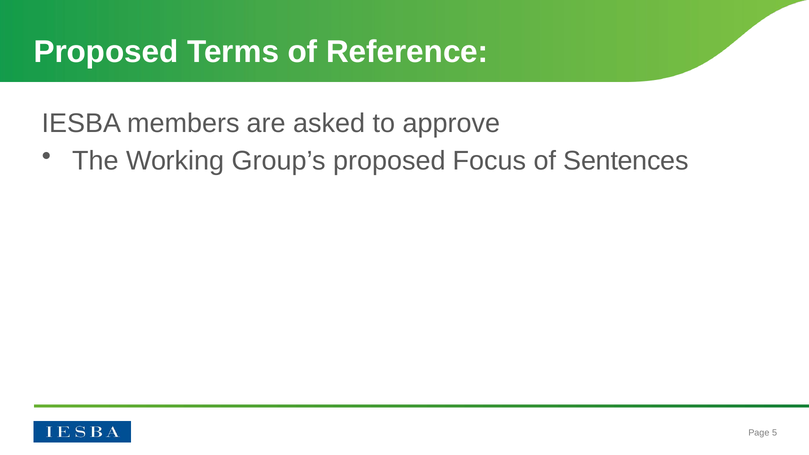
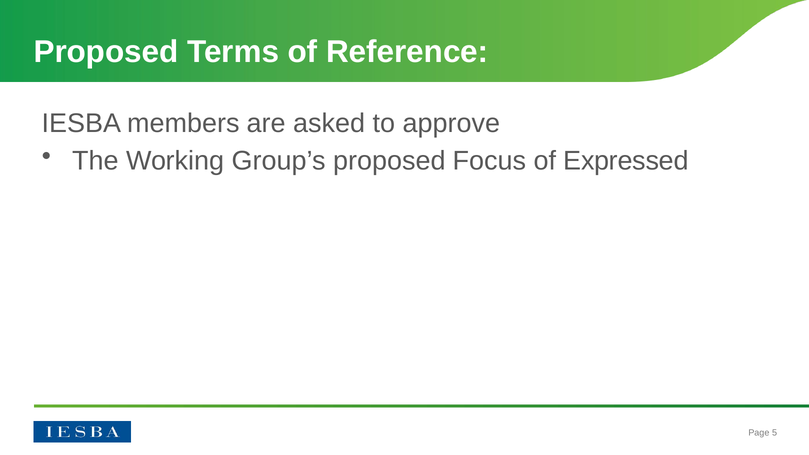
Sentences: Sentences -> Expressed (626, 161)
